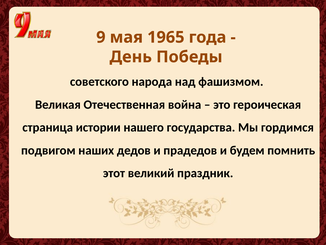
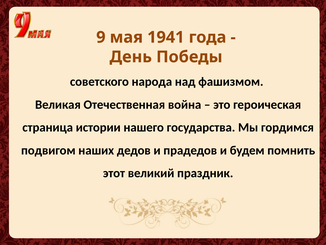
1965: 1965 -> 1941 (166, 37)
